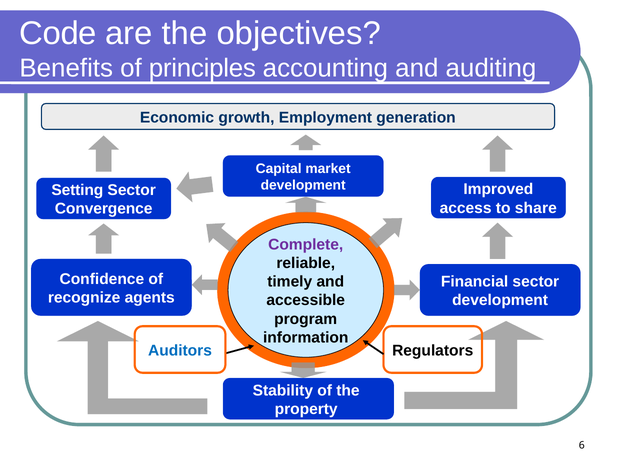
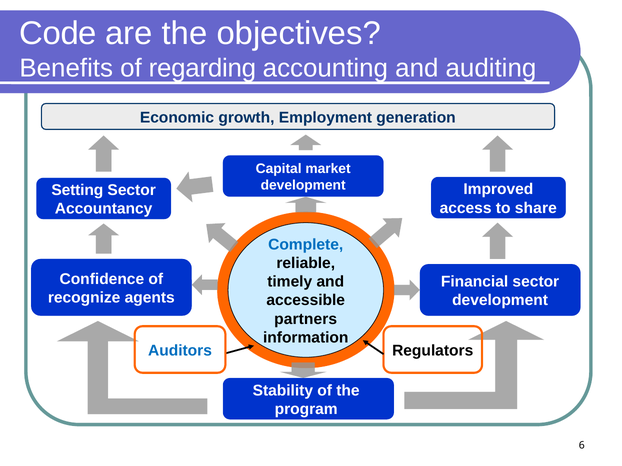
principles: principles -> regarding (202, 68)
Convergence: Convergence -> Accountancy (104, 209)
Complete colour: purple -> blue (306, 245)
program: program -> partners (306, 319)
property: property -> program (306, 410)
